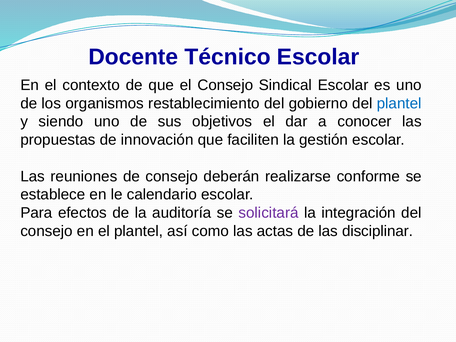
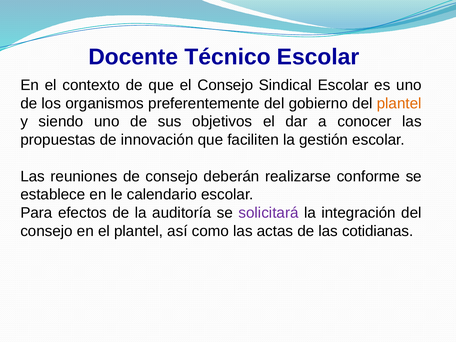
restablecimiento: restablecimiento -> preferentemente (204, 103)
plantel colour: blue -> orange (399, 103)
disciplinar: disciplinar -> cotidianas (378, 231)
